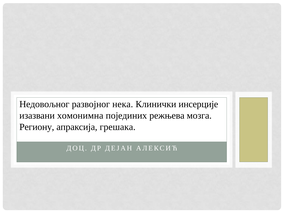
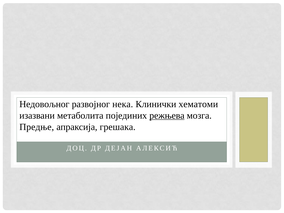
инсерције: инсерције -> хематоми (198, 104)
хомонимна: хомонимна -> метаболита (80, 116)
режњева underline: none -> present (167, 116)
Региону: Региону -> Предње (37, 127)
